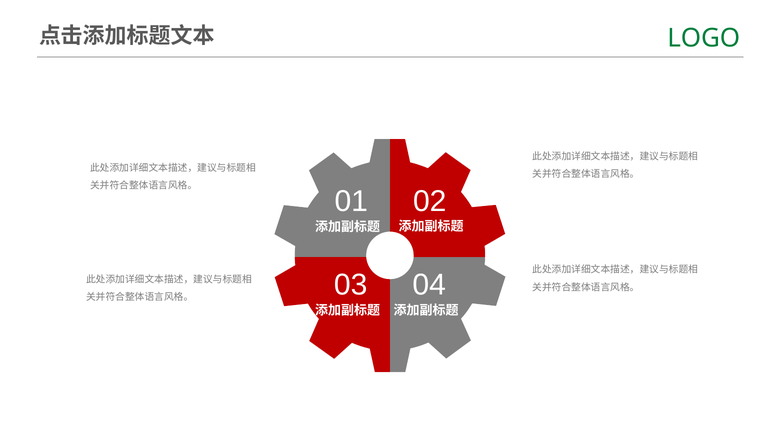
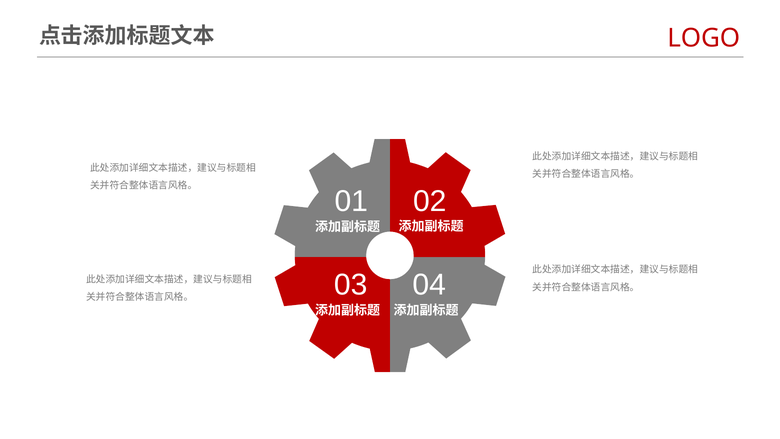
LOGO colour: green -> red (704, 38)
